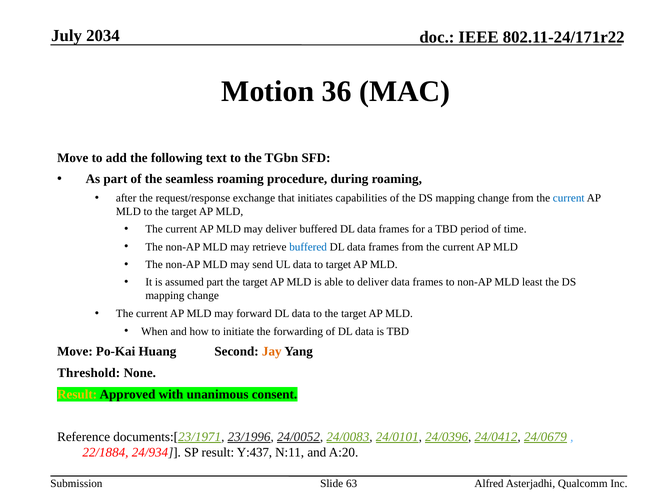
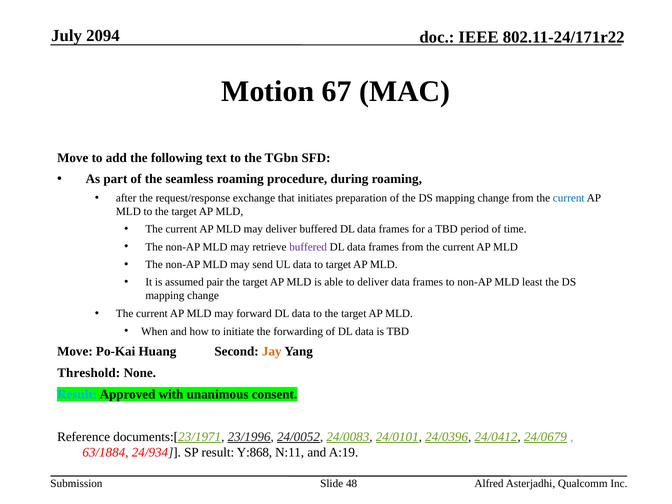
2034: 2034 -> 2094 (103, 36)
36: 36 -> 67 (337, 92)
capabilities: capabilities -> preparation (361, 198)
buffered colour: blue -> purple (308, 247)
assumed part: part -> pair (215, 282)
Result colour: yellow -> light blue (77, 394)
22/1884: 22/1884 -> 63/1884 (105, 453)
Y:437: Y:437 -> Y:868 (254, 453)
A:20: A:20 -> A:19 (344, 453)
63: 63 -> 48 (352, 483)
